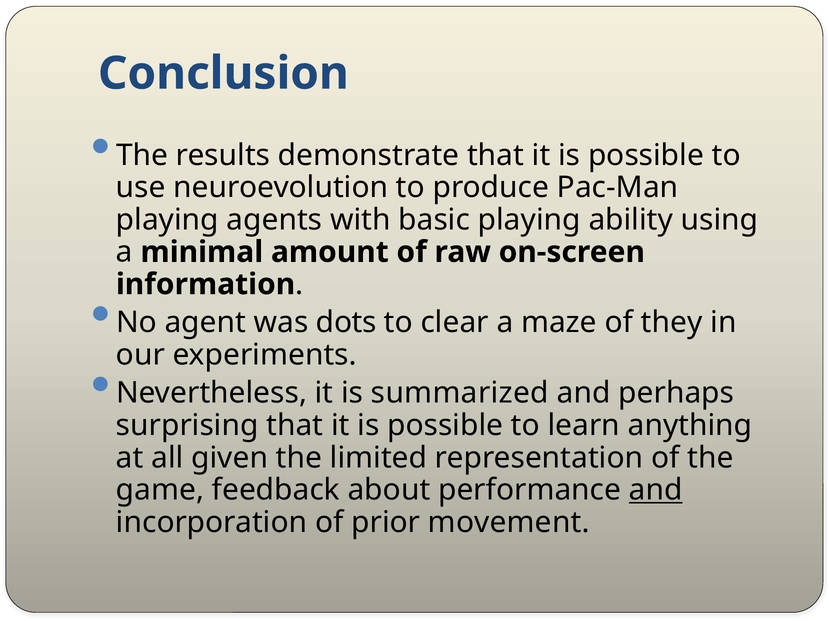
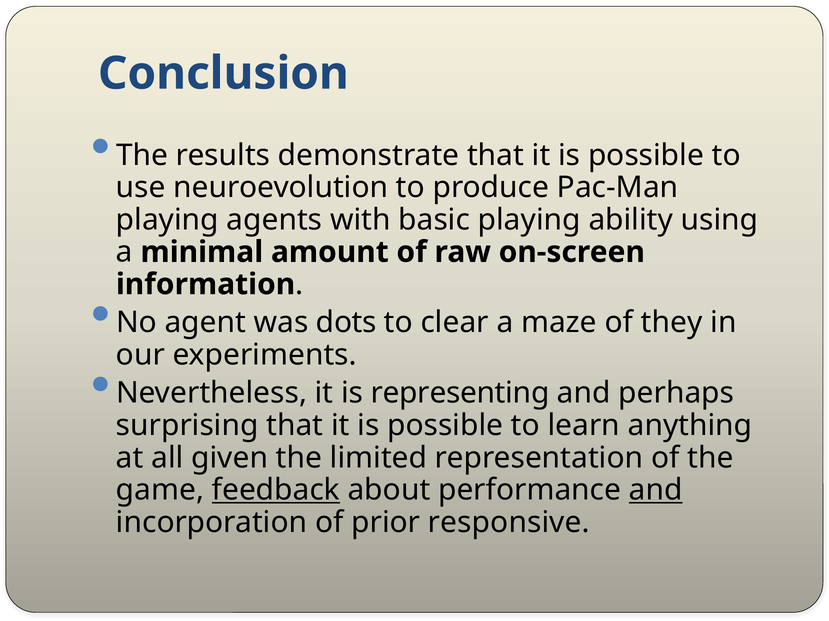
summarized: summarized -> representing (460, 394)
feedback underline: none -> present (276, 491)
movement: movement -> responsive (509, 523)
